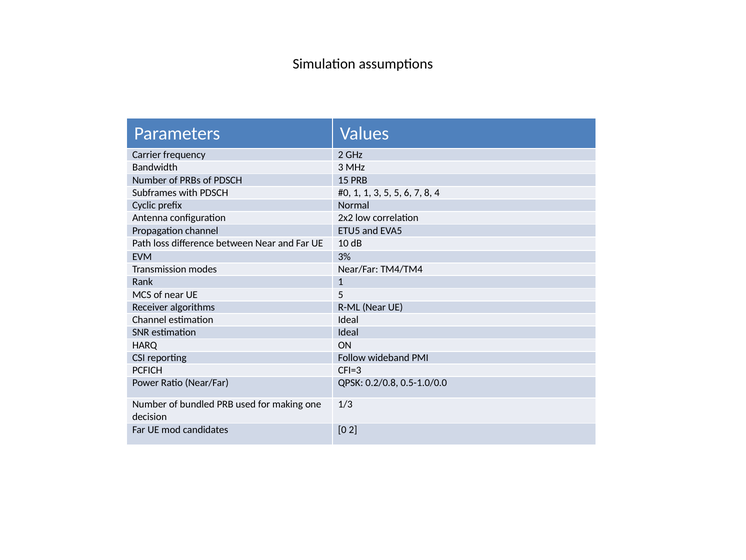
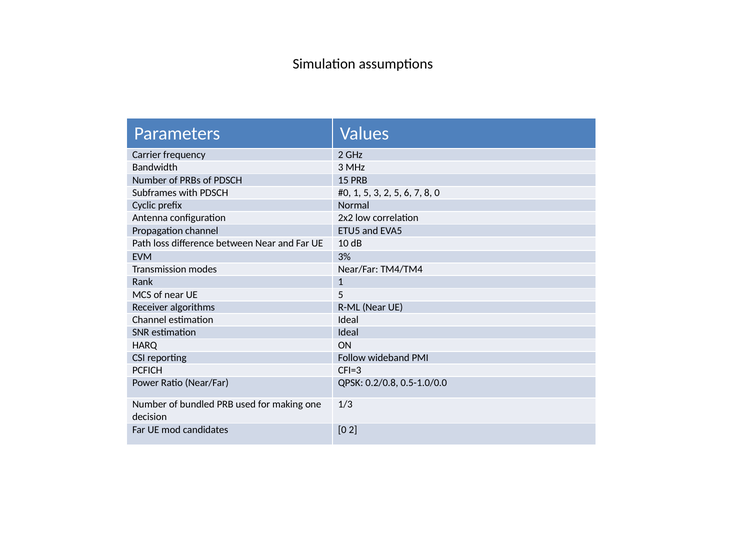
1 1: 1 -> 5 (367, 193)
3 5: 5 -> 2 (388, 193)
8 4: 4 -> 0 (437, 193)
